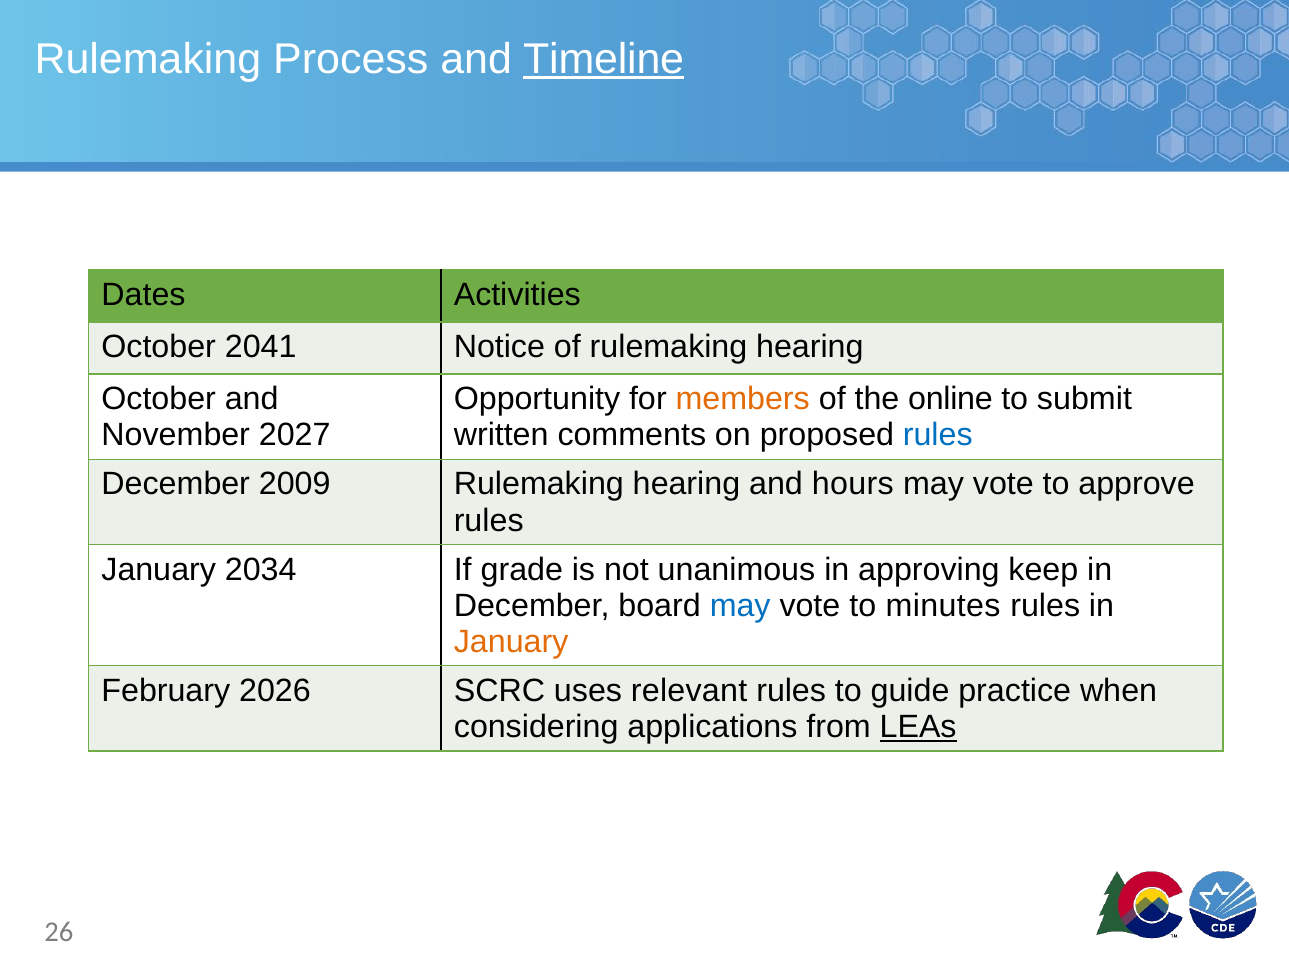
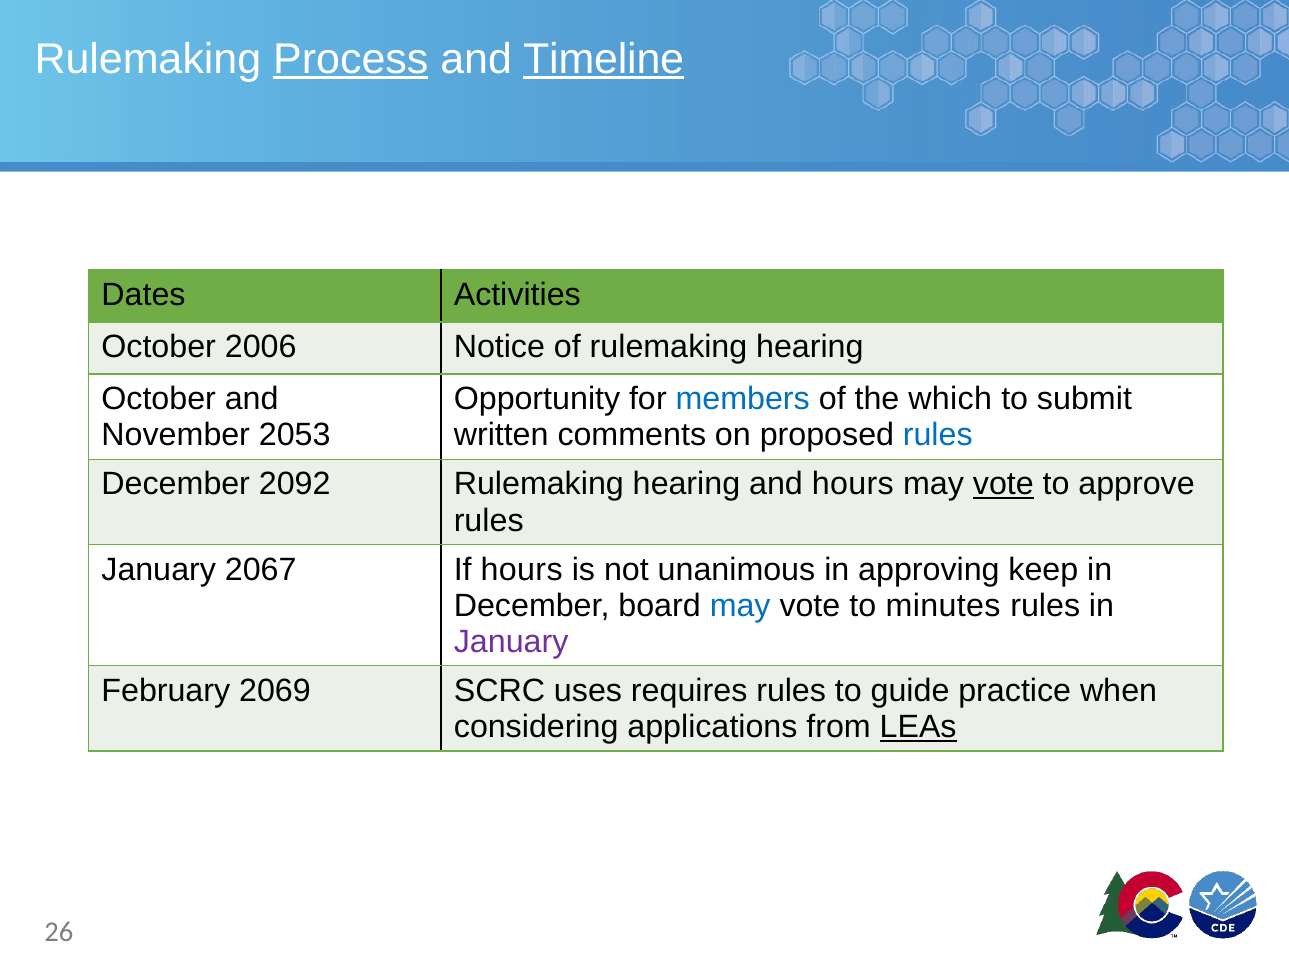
Process underline: none -> present (351, 59)
2041: 2041 -> 2006 (261, 347)
members colour: orange -> blue (743, 399)
online: online -> which (950, 399)
2027: 2027 -> 2053 (295, 435)
2009: 2009 -> 2092 (295, 484)
vote underline: none -> present (1003, 484)
2034: 2034 -> 2067 (261, 569)
If grade: grade -> hours (522, 569)
January colour: orange -> purple (511, 641)
2026: 2026 -> 2069 (275, 691)
relevant: relevant -> requires (689, 691)
